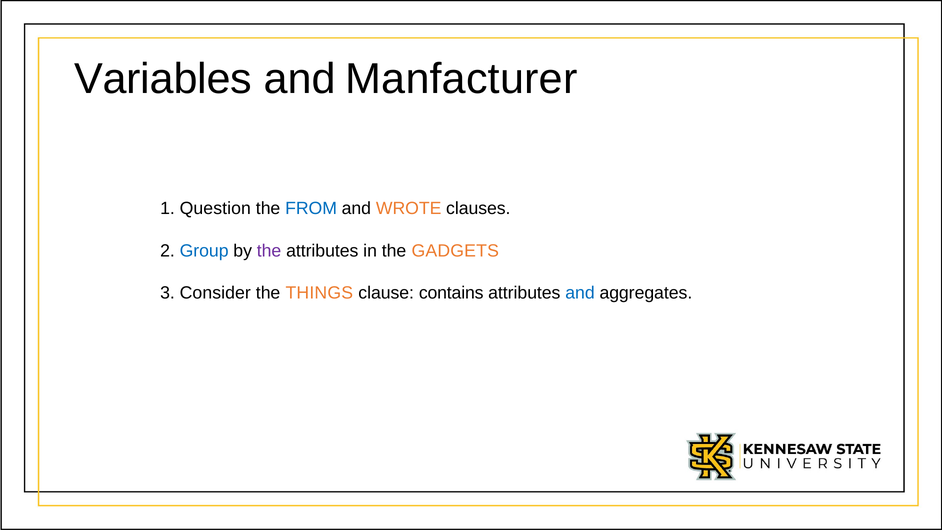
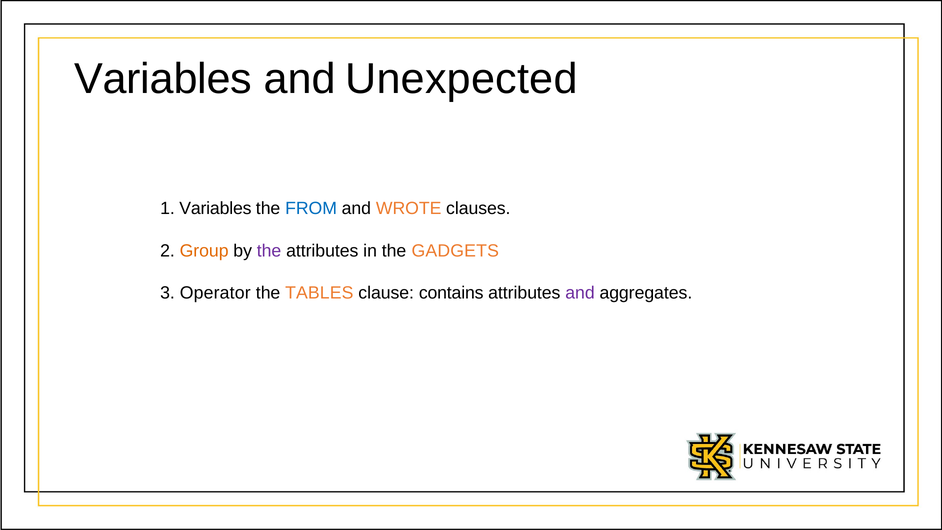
Manfacturer: Manfacturer -> Unexpected (461, 79)
1 Question: Question -> Variables (215, 208)
Group colour: blue -> orange (204, 251)
Consider: Consider -> Operator (215, 293)
THINGS: THINGS -> TABLES (319, 293)
and colour: blue -> purple (580, 293)
